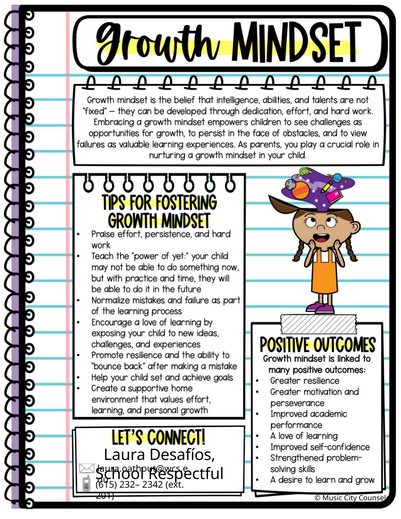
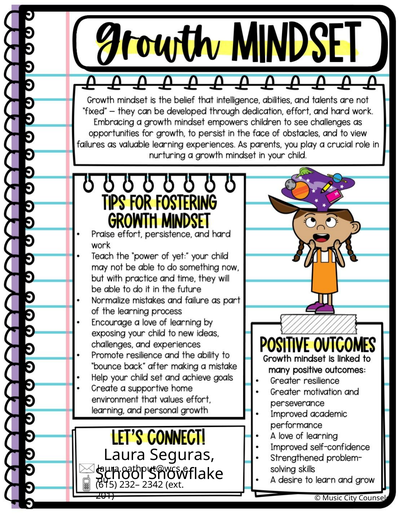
Desafíos: Desafíos -> Seguras (182, 455)
Respectful: Respectful -> Snowflake (186, 474)
